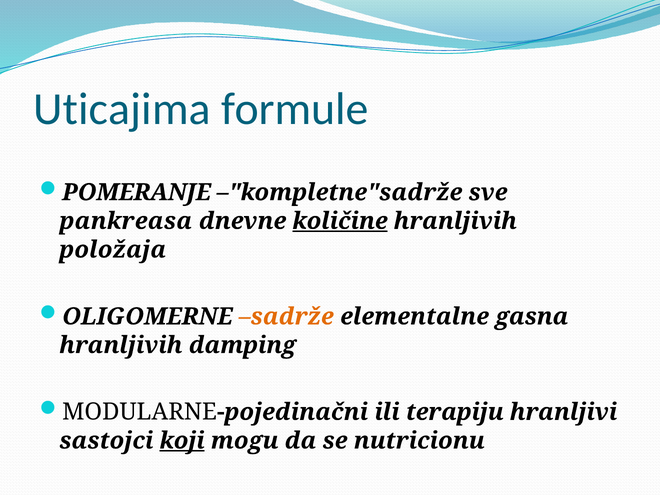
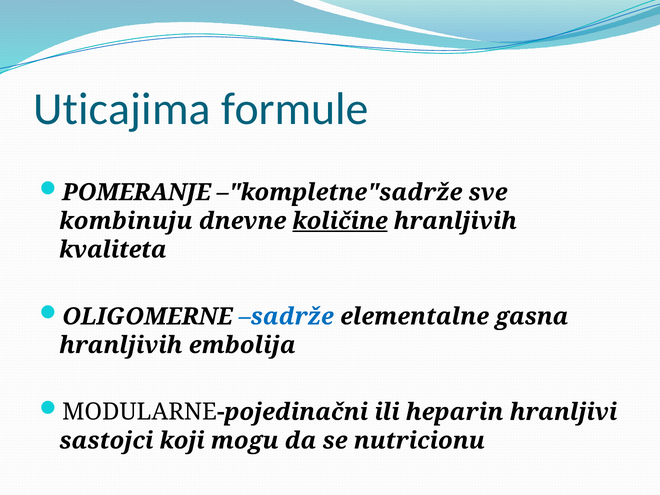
pankreasa: pankreasa -> kombinuju (126, 221)
položaja: položaja -> kvaliteta (113, 250)
sadrže colour: orange -> blue (286, 317)
damping: damping -> embolija (242, 345)
terapiju: terapiju -> heparin (455, 412)
koji underline: present -> none (182, 441)
